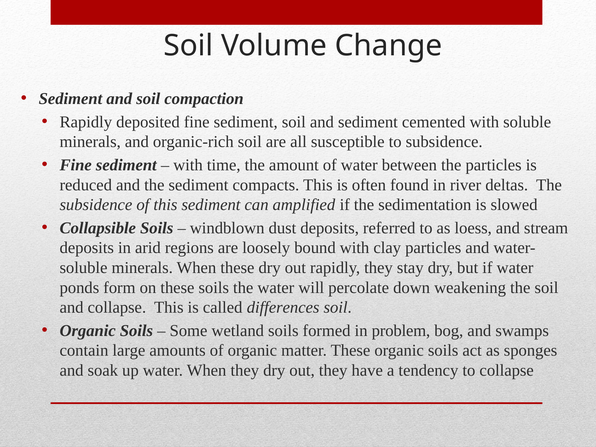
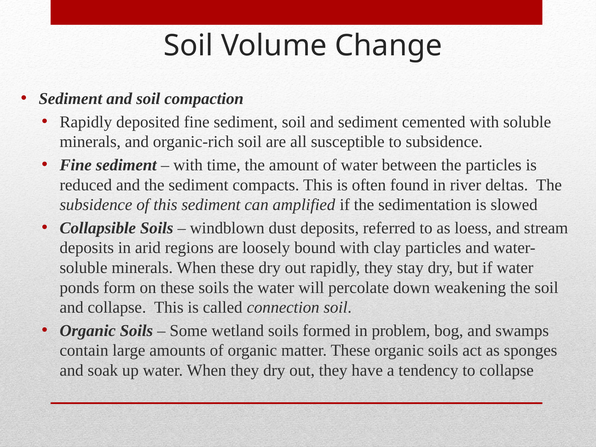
differences: differences -> connection (283, 307)
